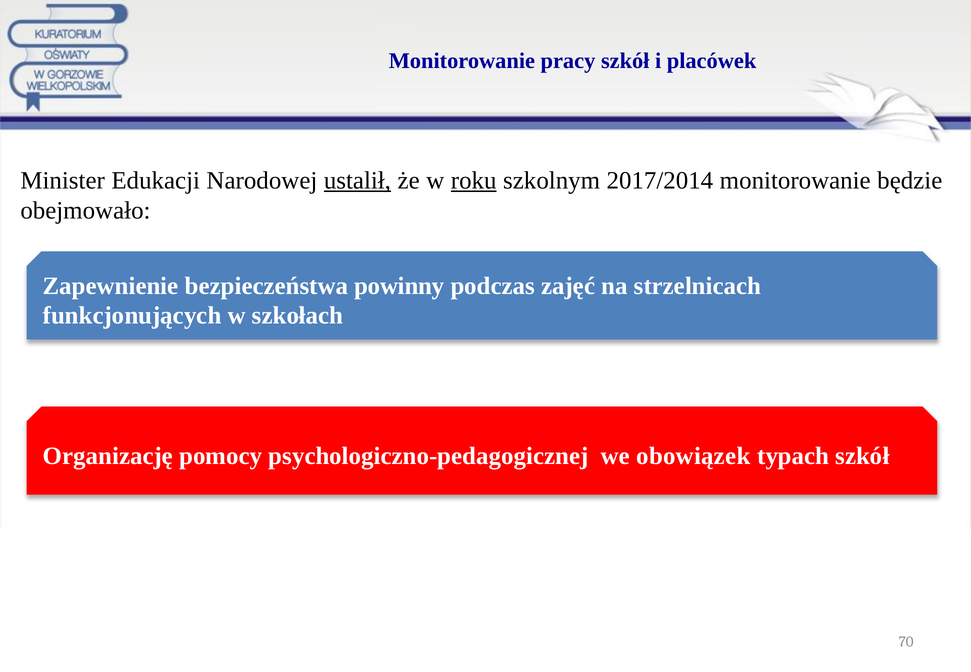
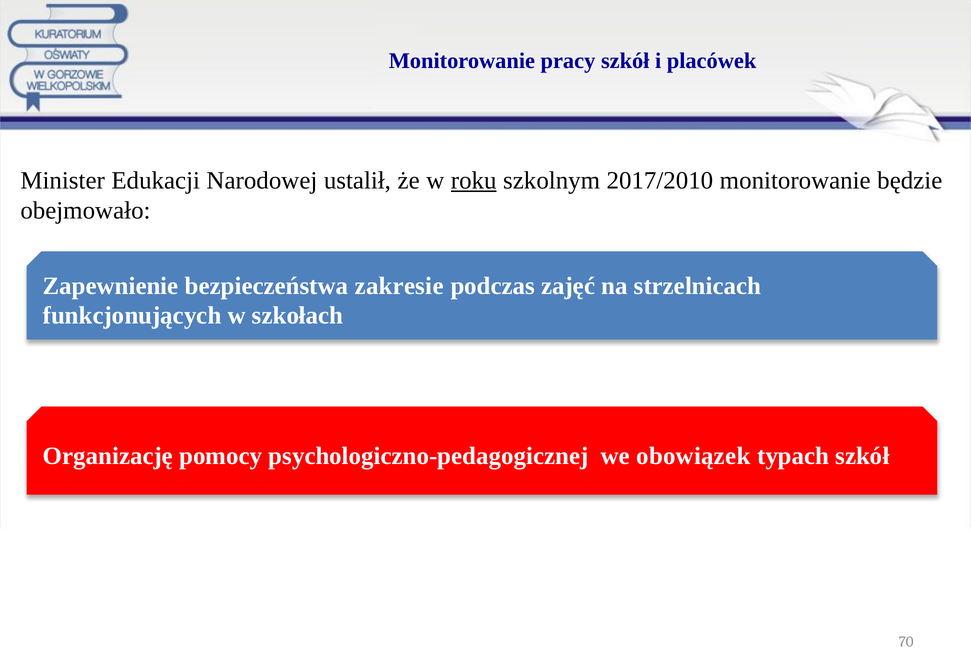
ustalił underline: present -> none (357, 181)
2017/2014: 2017/2014 -> 2017/2010 (660, 181)
powinny: powinny -> zakresie (399, 286)
